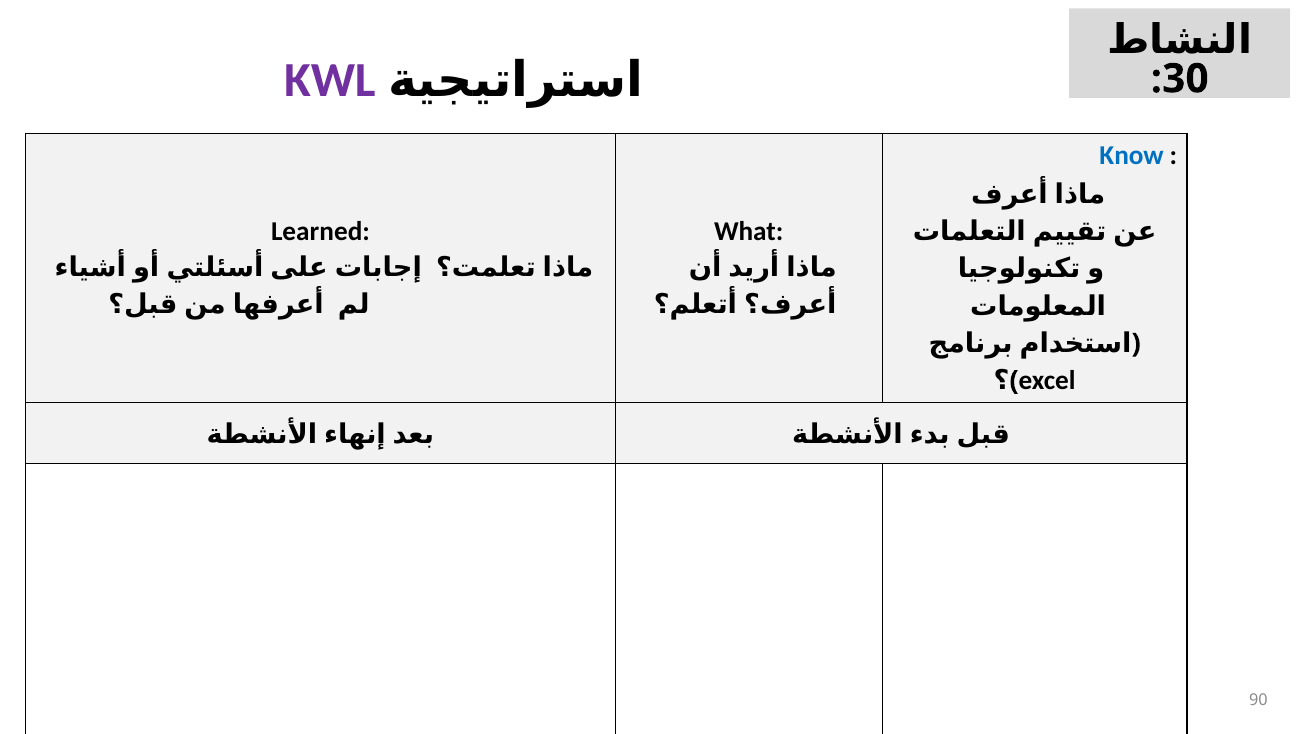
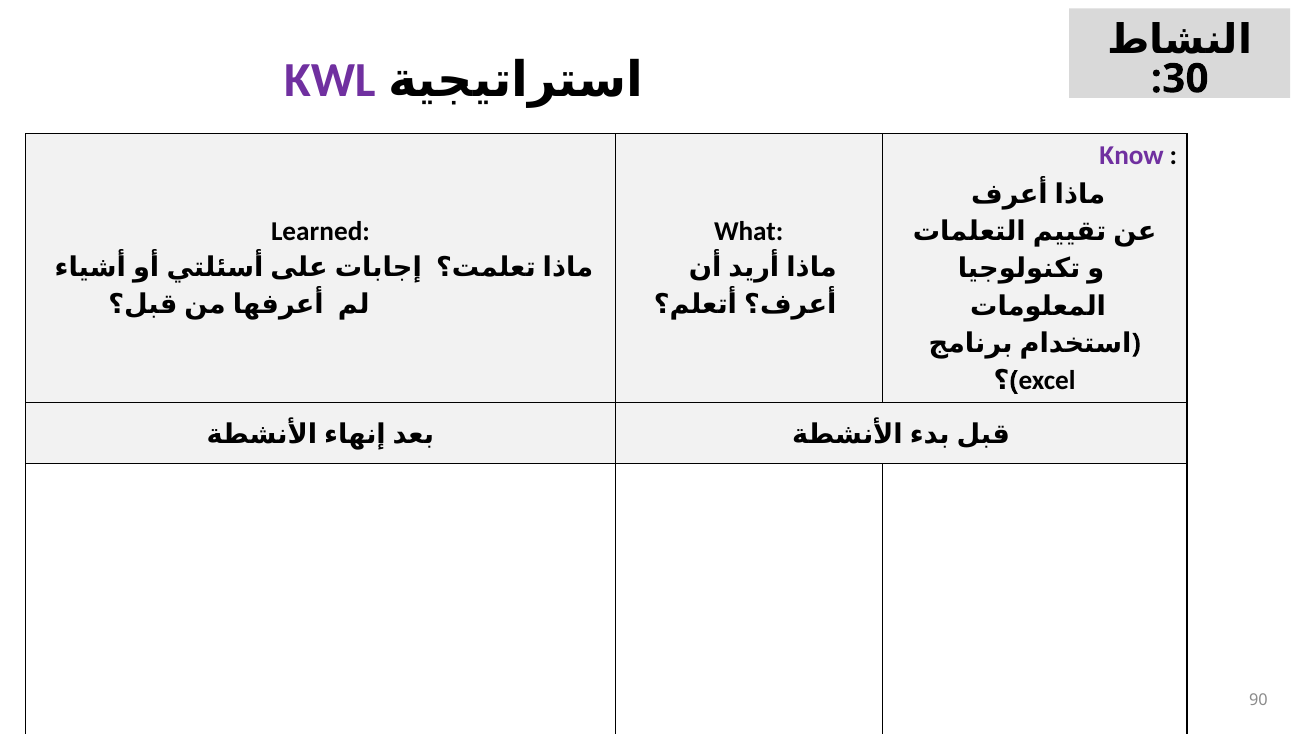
Know colour: blue -> purple (1132, 156)
